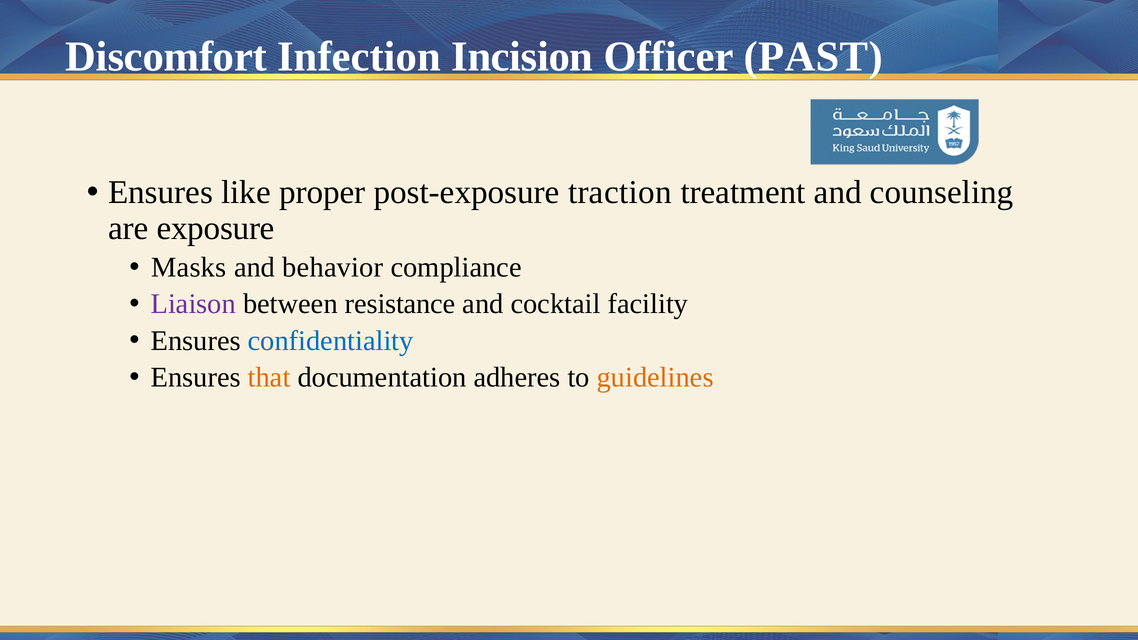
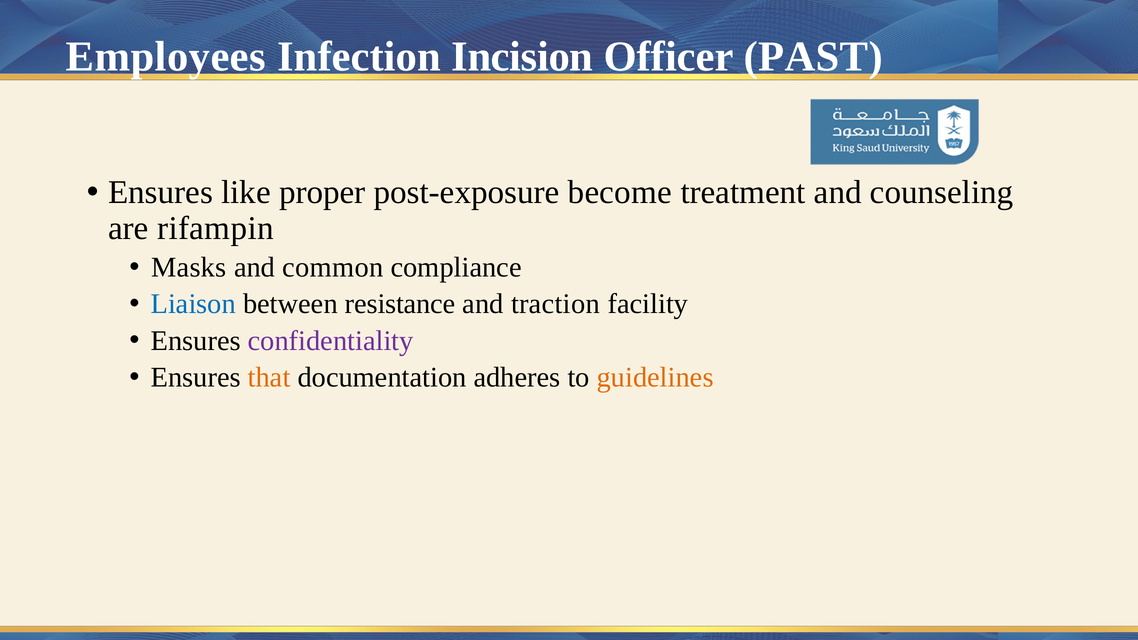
Discomfort: Discomfort -> Employees (166, 57)
traction: traction -> become (620, 192)
exposure: exposure -> rifampin (215, 228)
behavior: behavior -> common (333, 267)
Liaison colour: purple -> blue (193, 304)
cocktail: cocktail -> traction (555, 304)
confidentiality colour: blue -> purple (331, 341)
